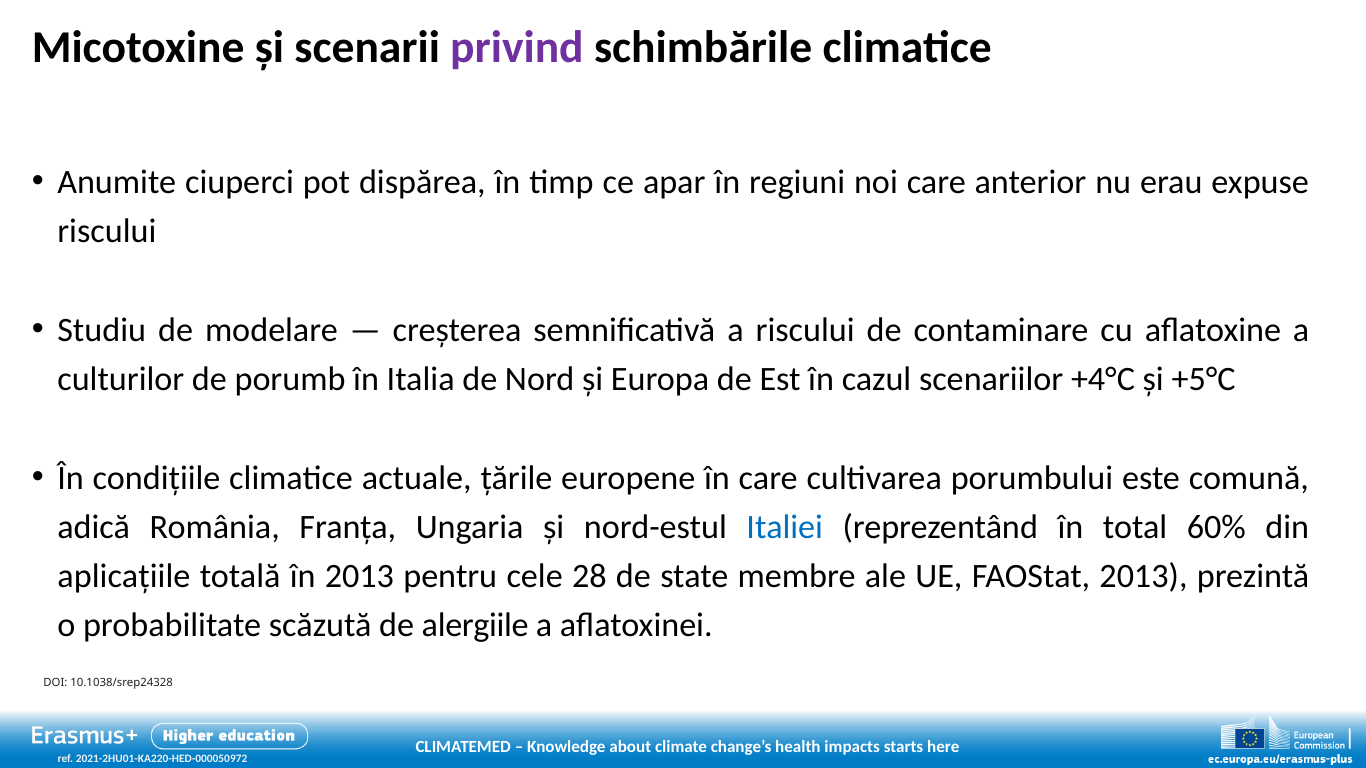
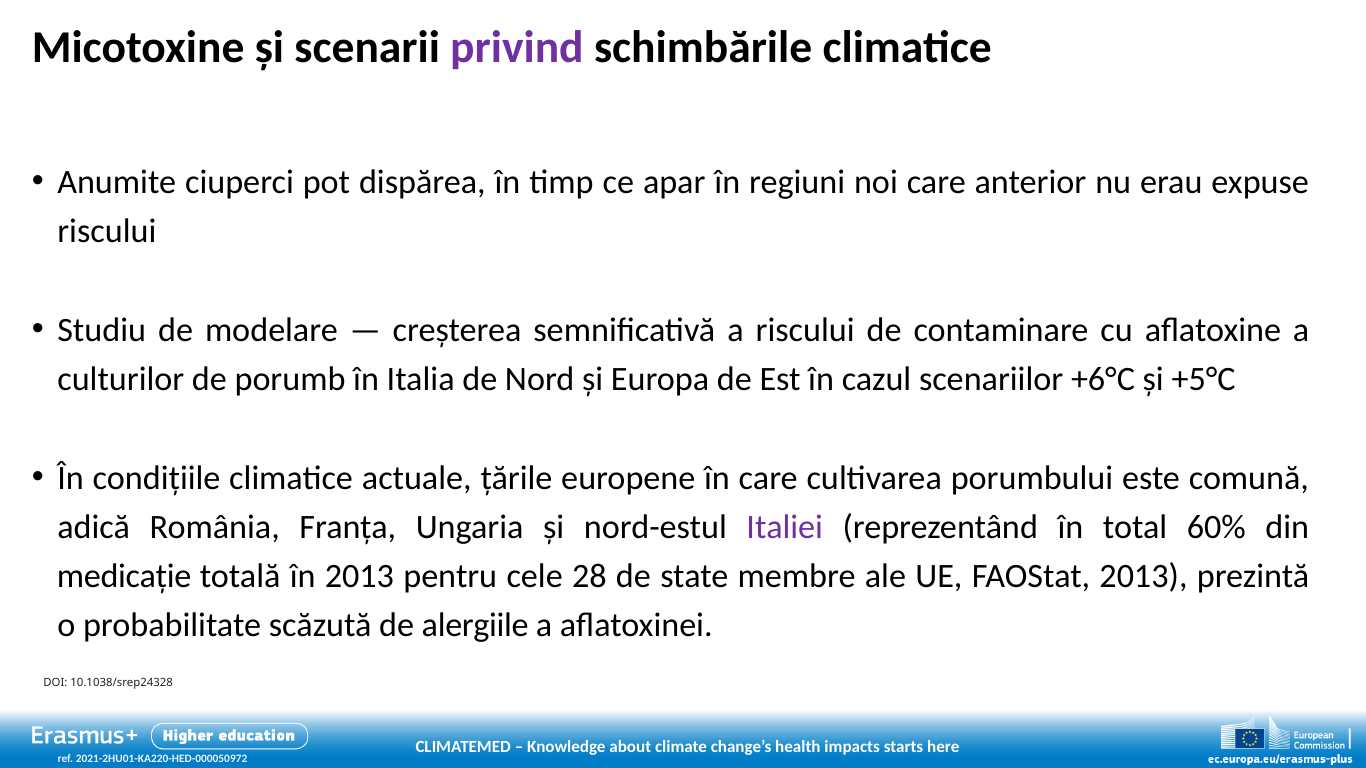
+4°C: +4°C -> +6°C (1103, 379)
Italiei colour: blue -> purple (785, 528)
aplicațiile: aplicațiile -> medicație (124, 577)
